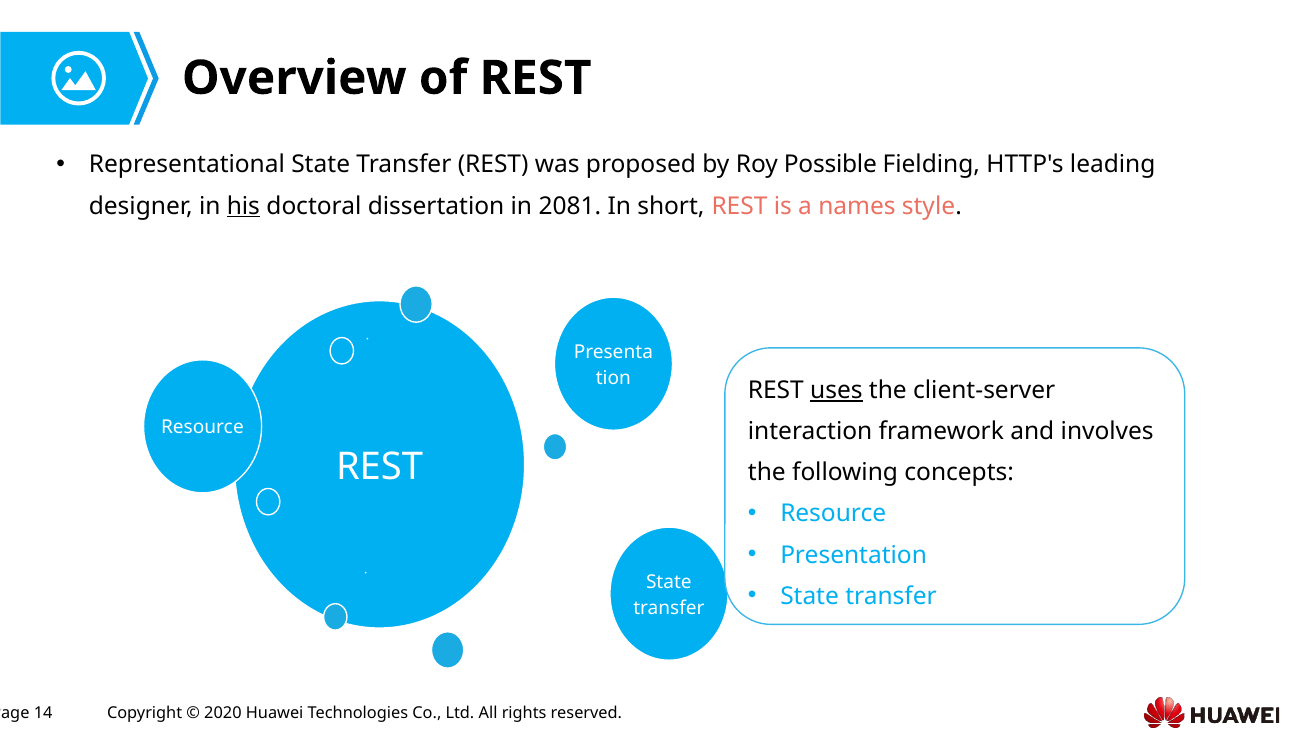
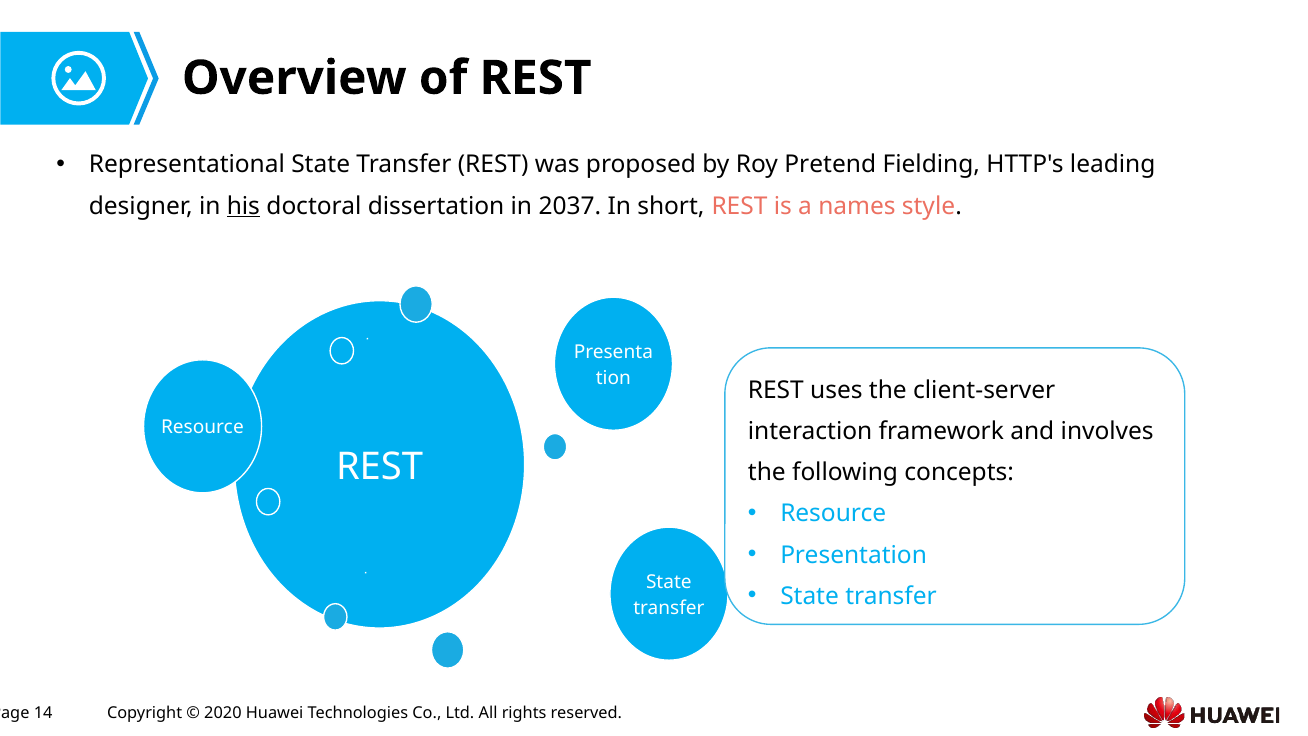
Possible: Possible -> Pretend (830, 165)
2081: 2081 -> 2037 (570, 206)
uses underline: present -> none (836, 390)
